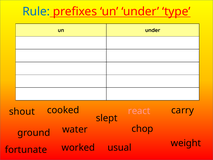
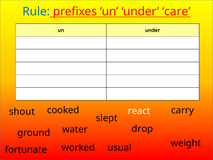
type: type -> care (176, 12)
react colour: pink -> white (139, 111)
chop: chop -> drop (142, 129)
